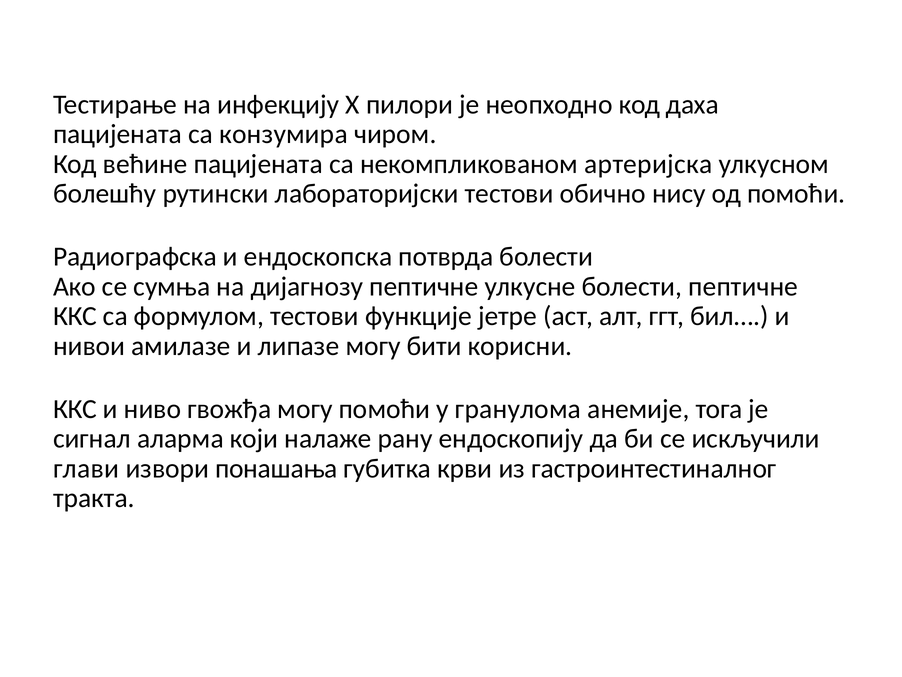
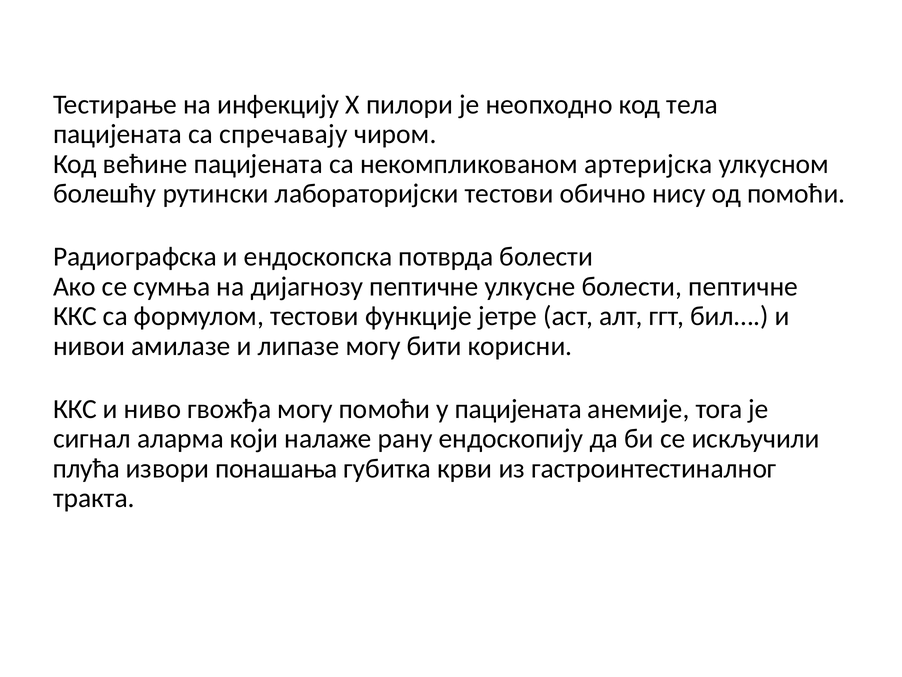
даха: даха -> тела (692, 104)
конзумира: конзумира -> спречавају (283, 134)
у гранулома: гранулома -> пацијената (518, 409)
глави: глави -> плућа (86, 468)
